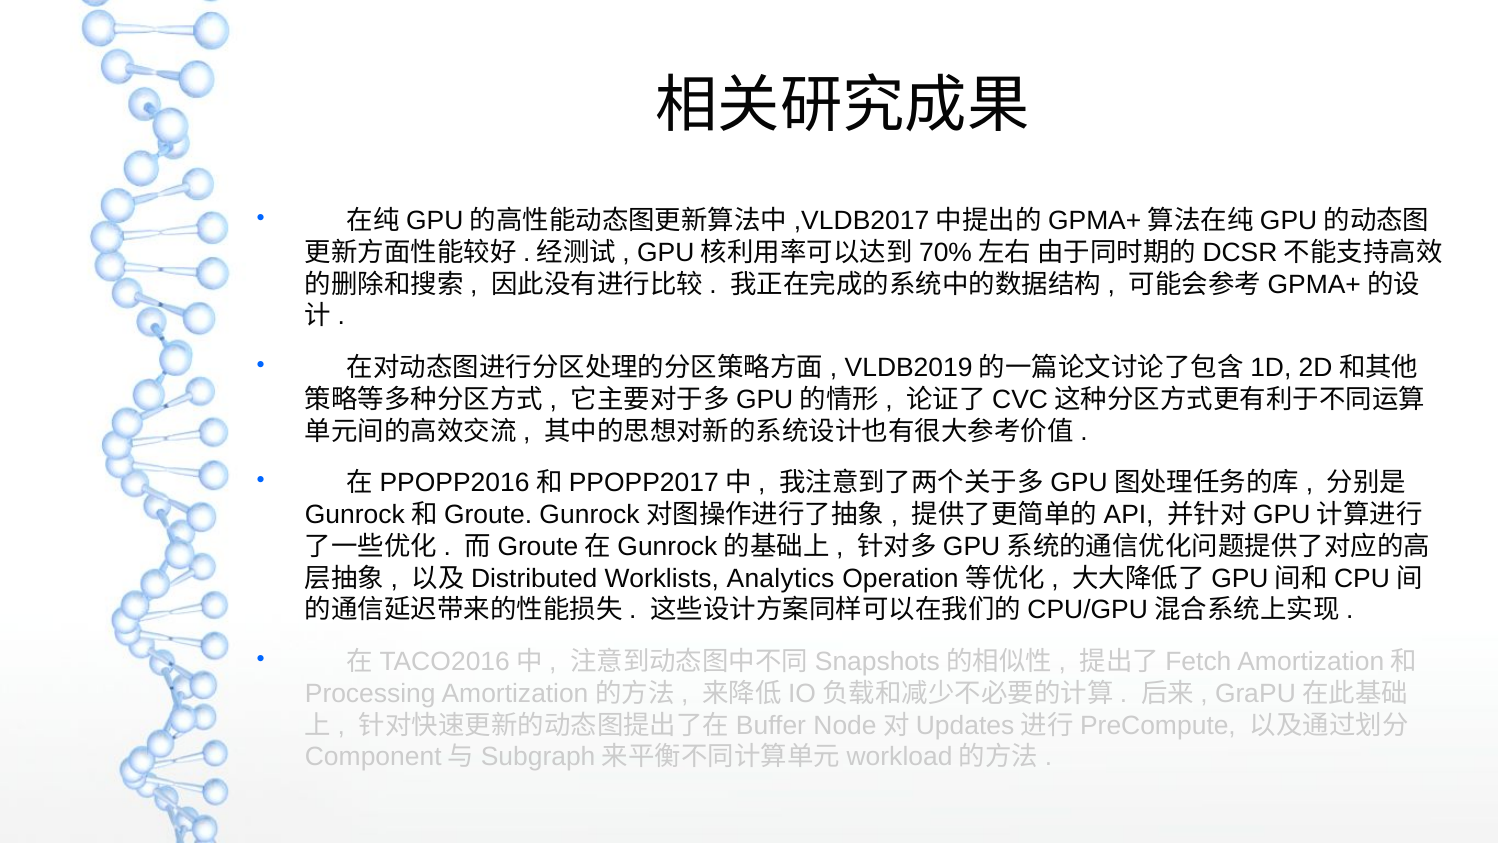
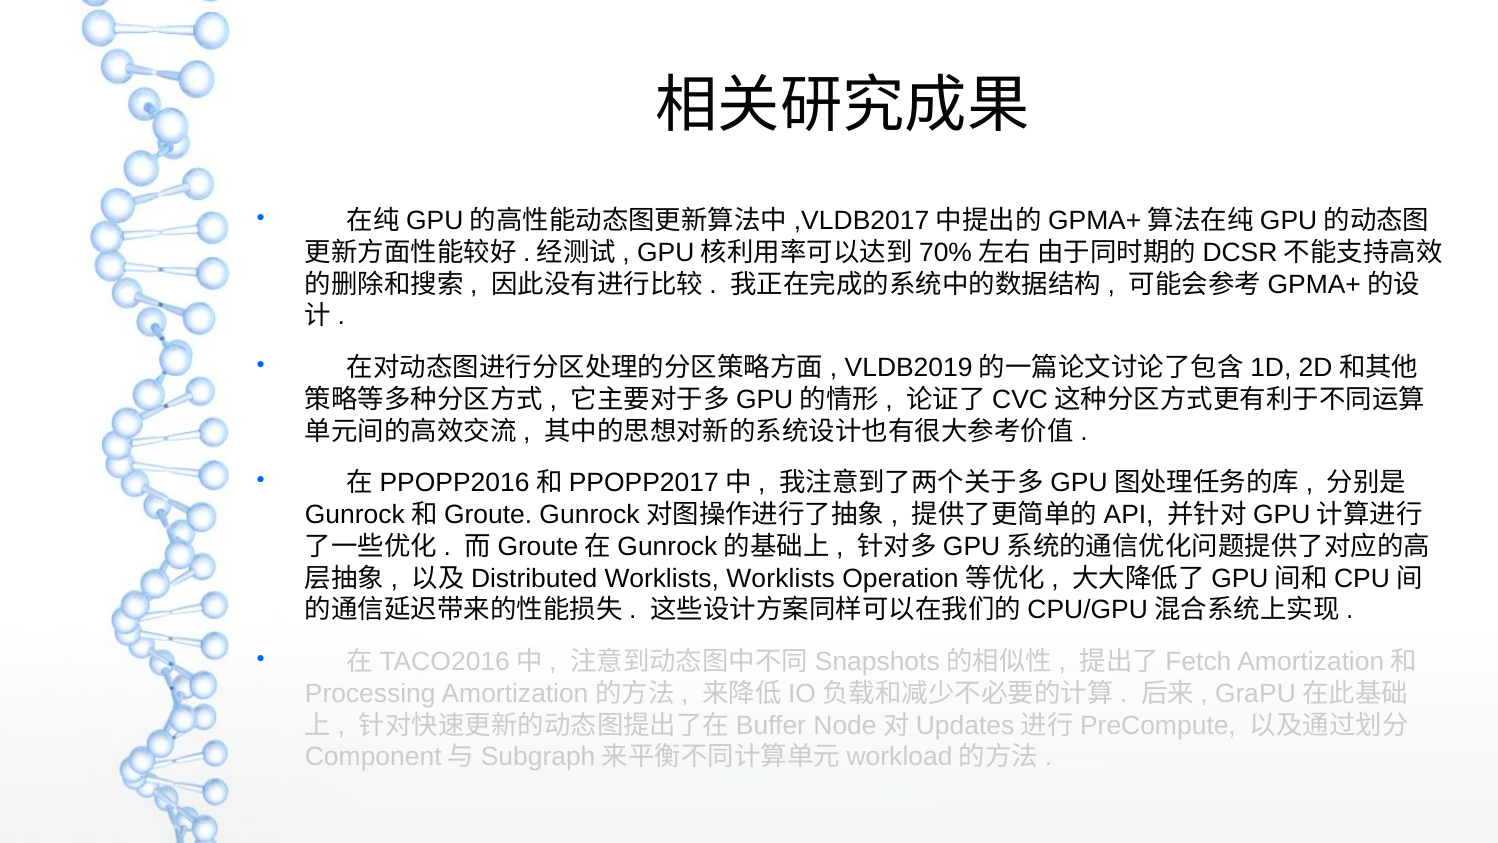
Worklists Analytics: Analytics -> Worklists (781, 578)
